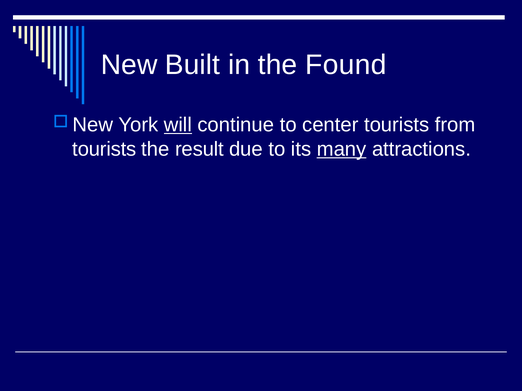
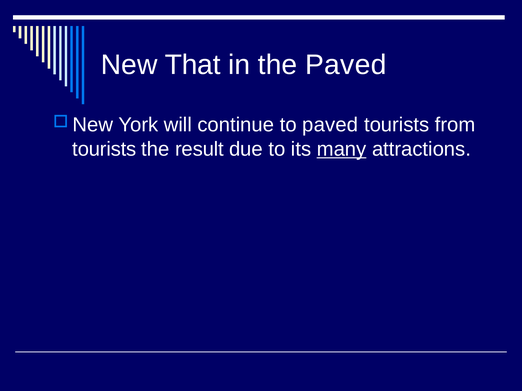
Built: Built -> That (193, 65)
the Found: Found -> Paved (346, 65)
will underline: present -> none (178, 125)
to center: center -> paved (330, 125)
